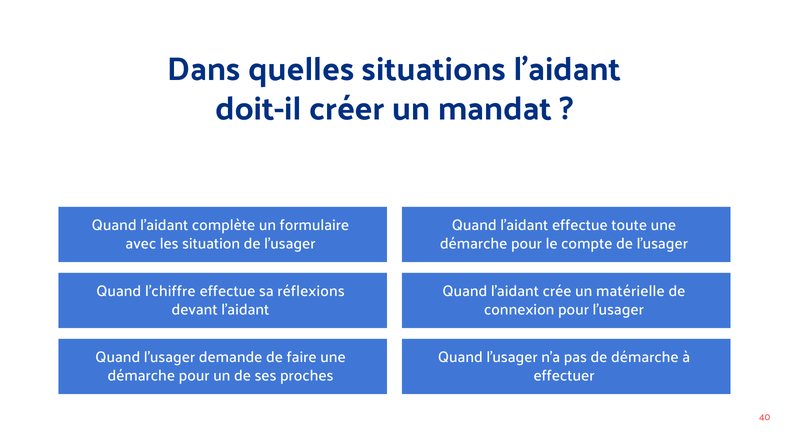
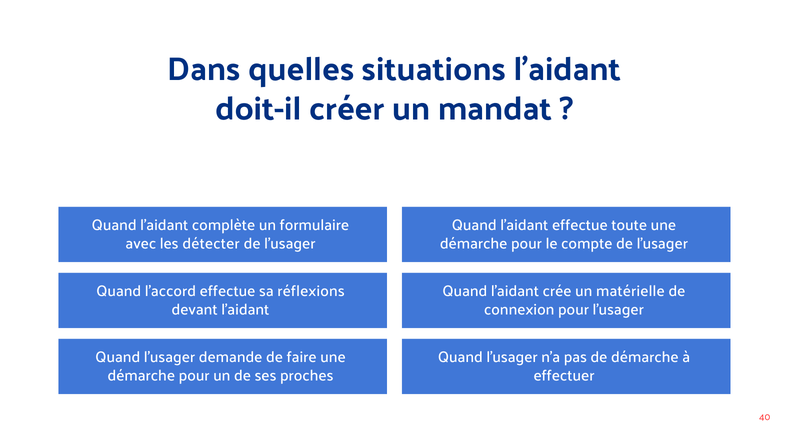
situation: situation -> détecter (211, 244)
l’chiffre: l’chiffre -> l’accord (170, 291)
